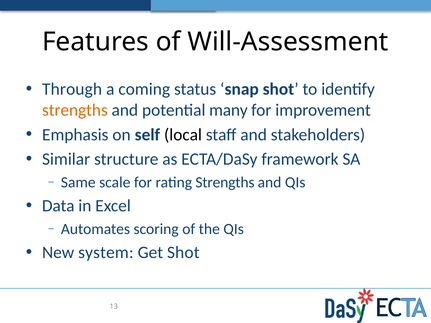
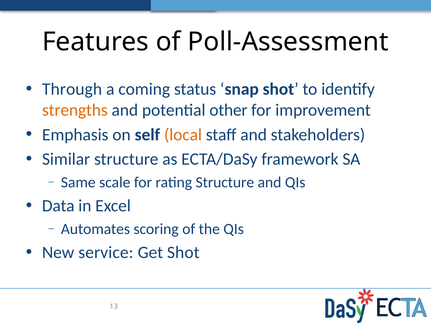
Will-Assessment: Will-Assessment -> Poll-Assessment (288, 42)
many: many -> other (228, 110)
local colour: black -> orange (183, 135)
rating Strengths: Strengths -> Structure (225, 182)
system: system -> service (106, 253)
